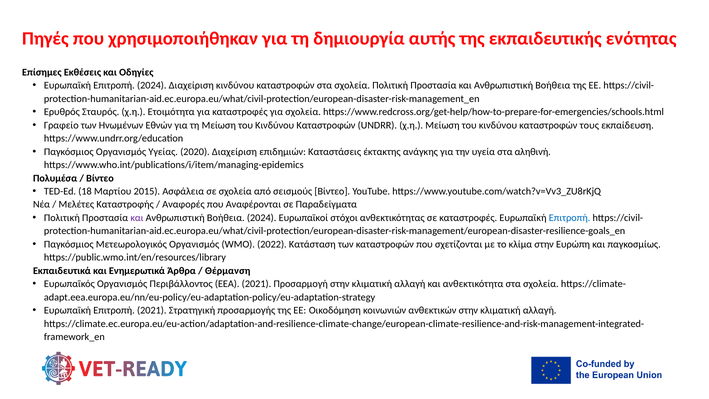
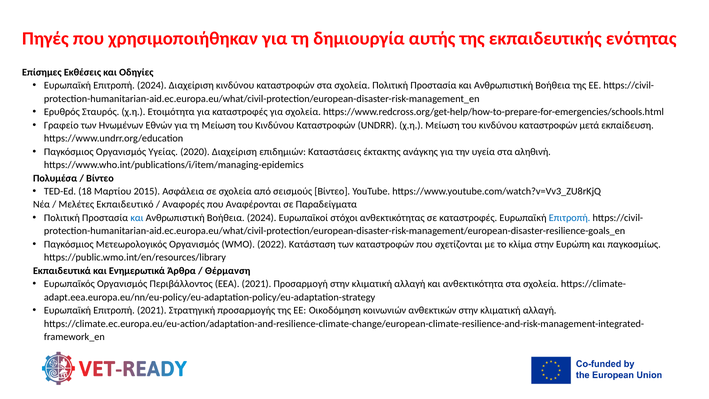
τους: τους -> μετά (589, 125)
Καταστροφής: Καταστροφής -> Εκπαιδευτικό (125, 205)
και colour: purple -> blue (137, 218)
